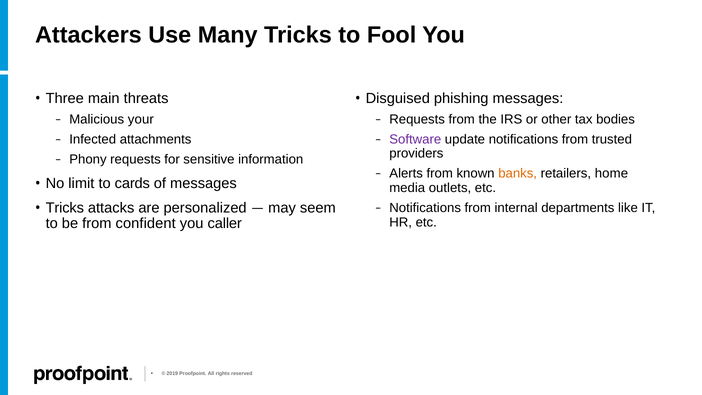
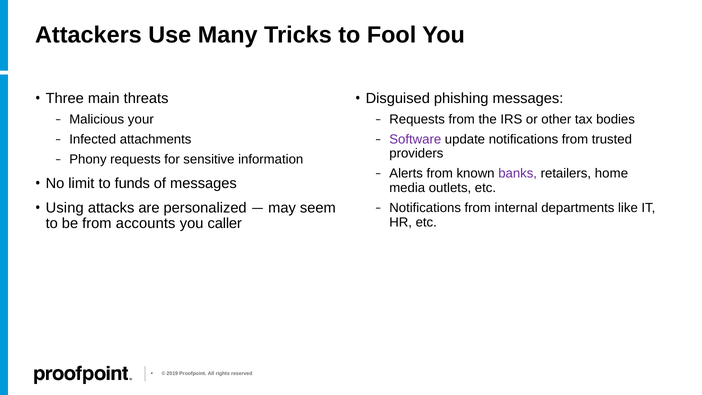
banks colour: orange -> purple (518, 174)
cards: cards -> funds (132, 183)
Tricks: Tricks -> Using (65, 208)
confident: confident -> accounts (146, 224)
